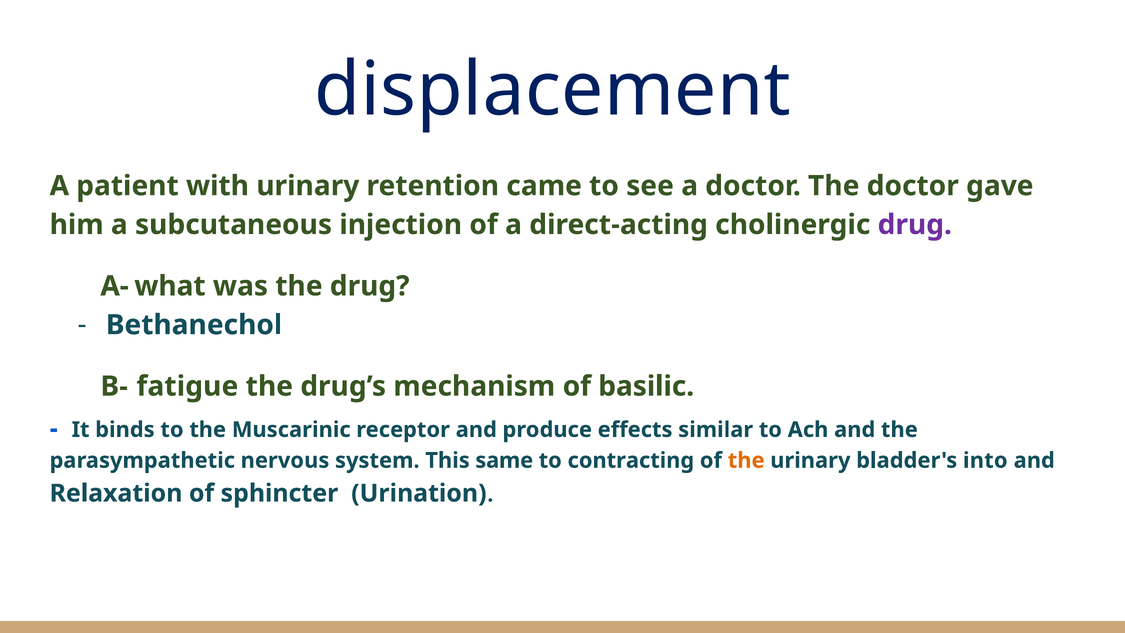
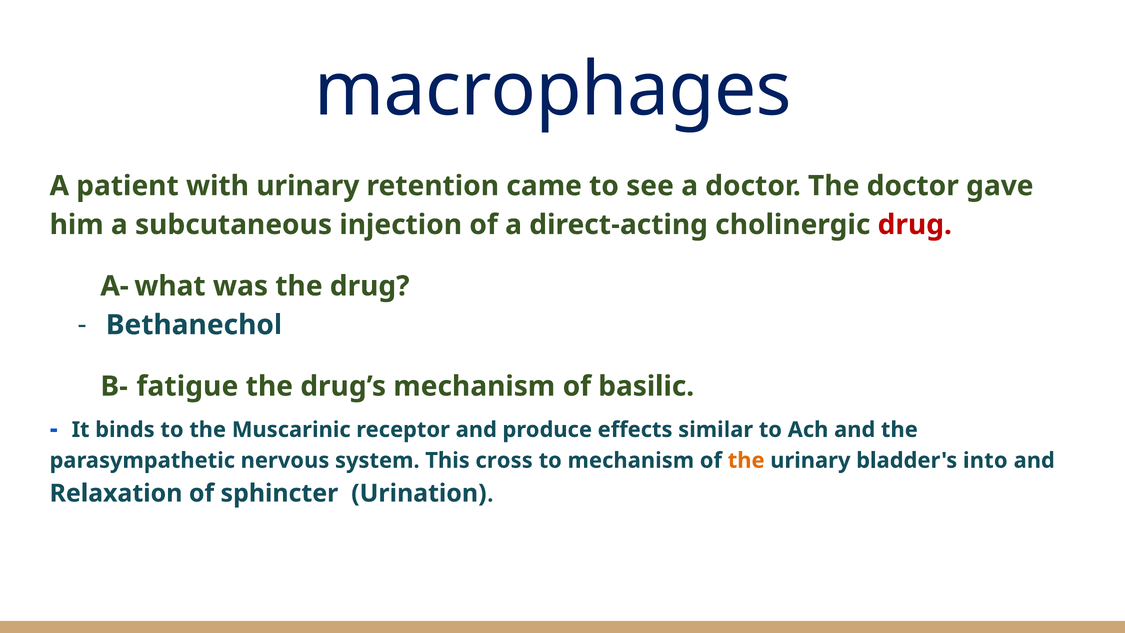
displacement: displacement -> macrophages (553, 90)
drug colour: purple -> red (915, 225)
same: same -> cross (504, 460)
to contracting: contracting -> mechanism (631, 460)
